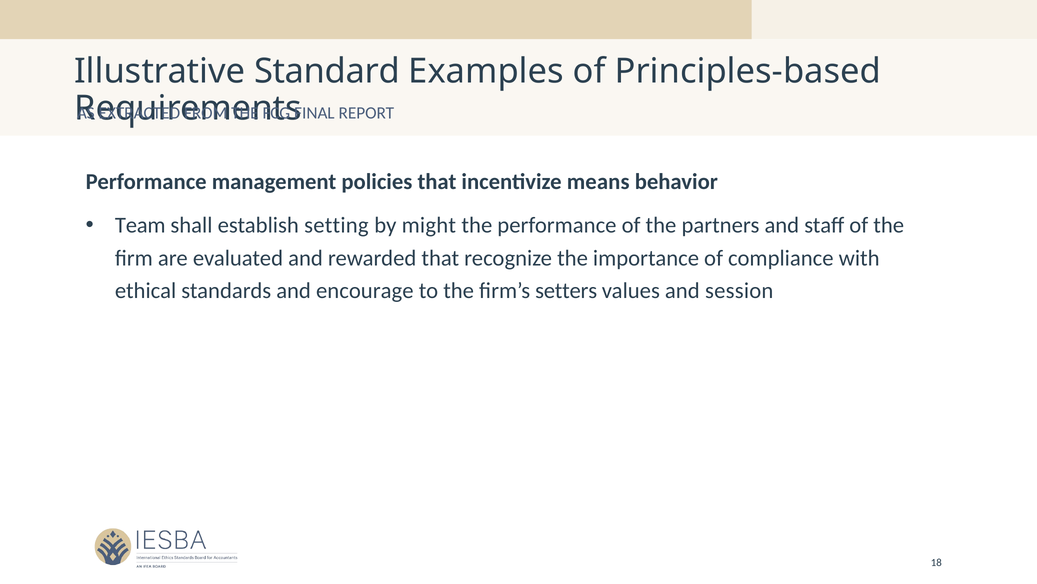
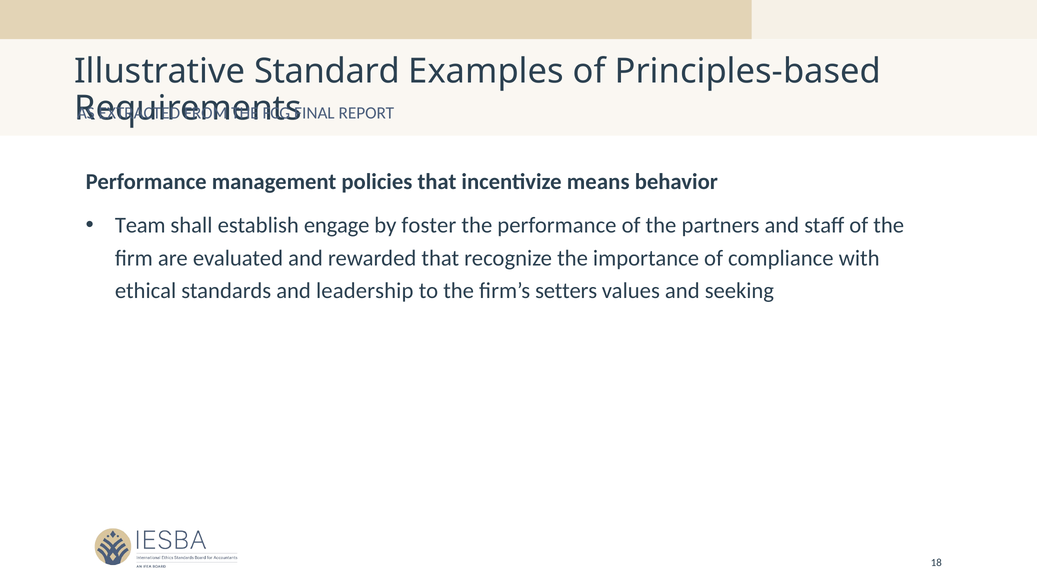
setting: setting -> engage (337, 225)
might: might -> foster (429, 225)
encourage: encourage -> leadership (365, 291)
session: session -> seeking (739, 291)
